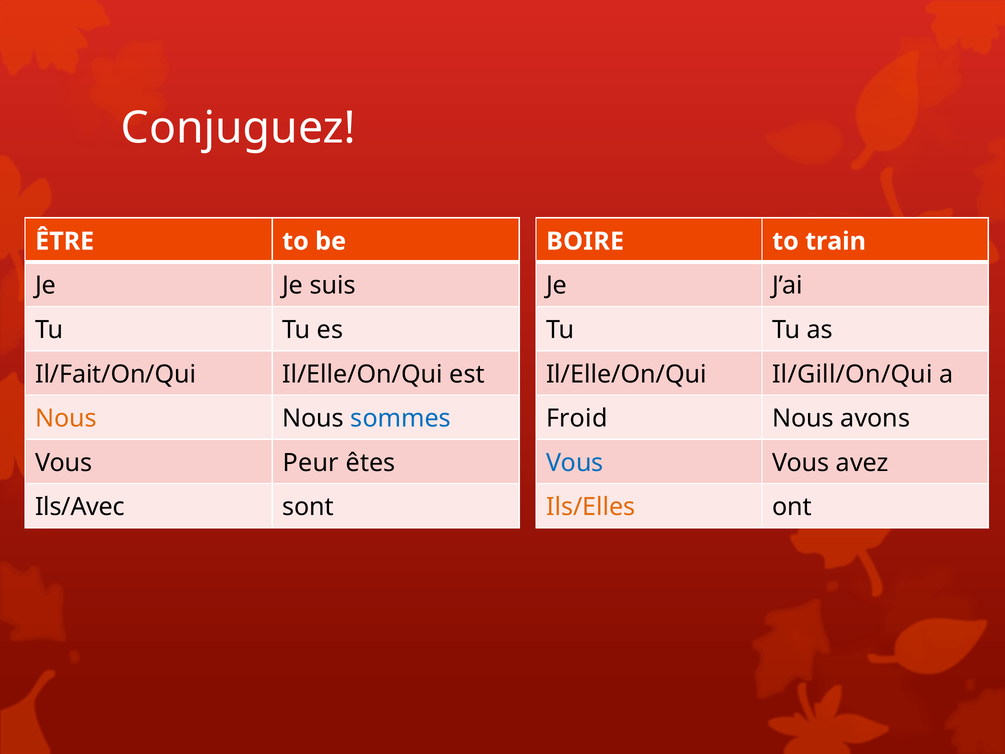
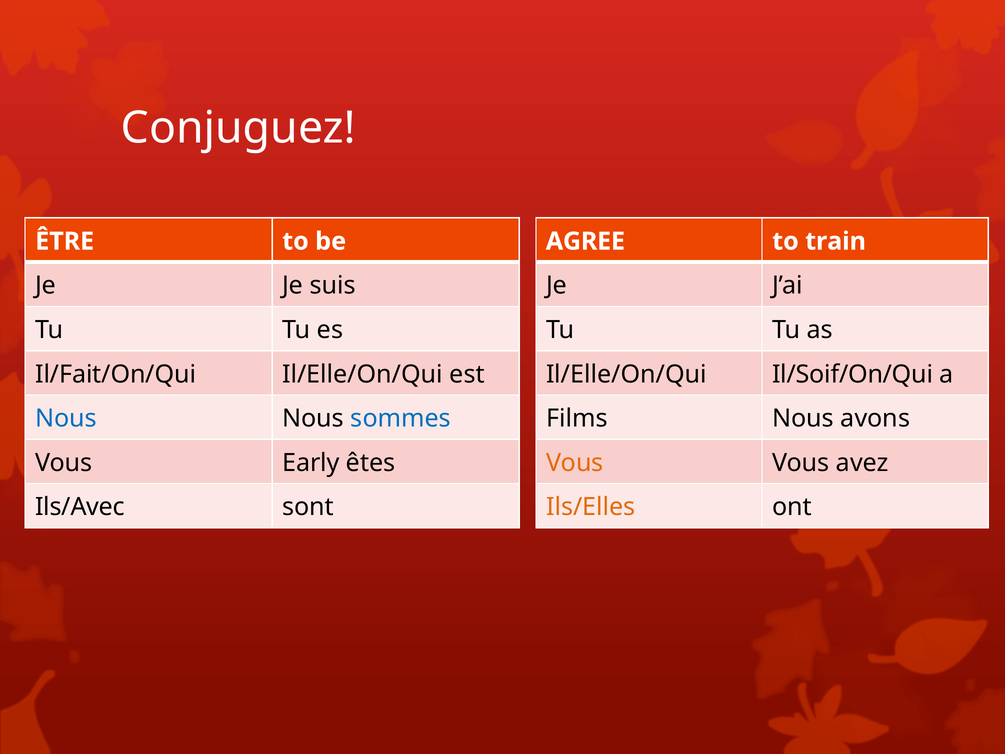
BOIRE: BOIRE -> AGREE (585, 241)
Il/Gill/On/Qui: Il/Gill/On/Qui -> Il/Soif/On/Qui (853, 374)
Nous colour: orange -> blue (66, 418)
Froid: Froid -> Films (577, 418)
Peur: Peur -> Early (311, 463)
Vous colour: blue -> orange (575, 463)
